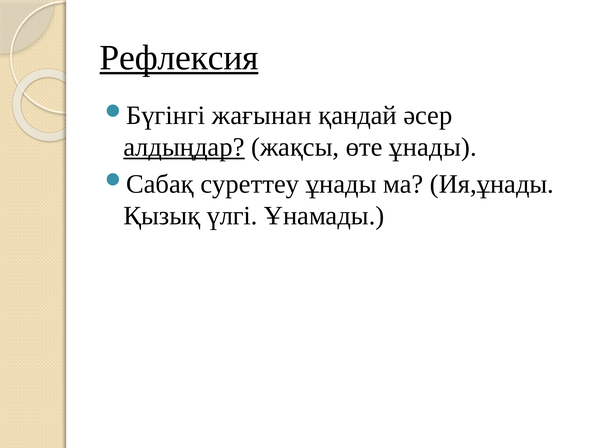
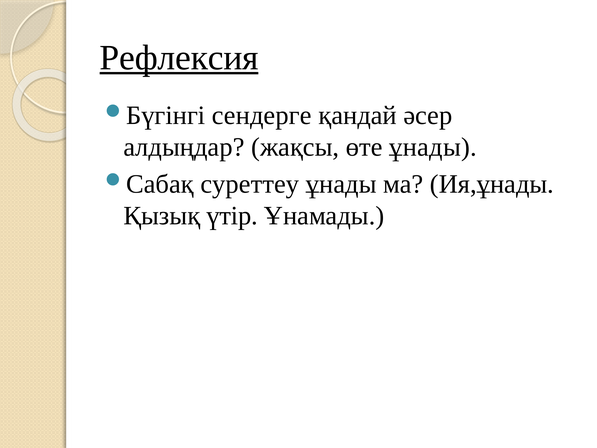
жағынан: жағынан -> сендерге (262, 115)
алдыңдар underline: present -> none (184, 147)
үлгі: үлгі -> үтір (232, 216)
